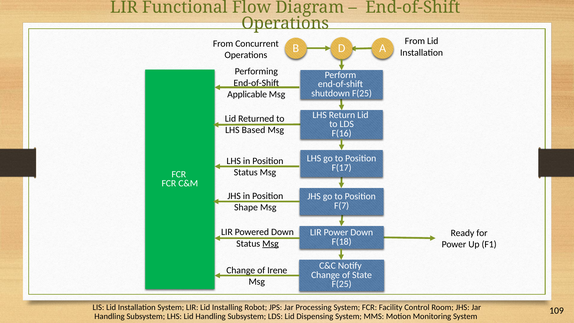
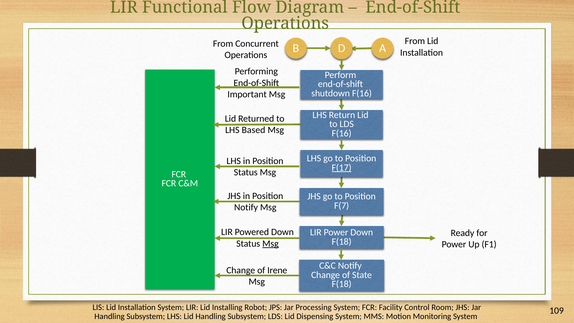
shutdown F(25: F(25 -> F(16 (362, 93)
Applicable: Applicable -> Important (247, 94)
F(17 underline: none -> present (342, 168)
Shape: Shape -> Notify (246, 207)
F(25: F(25 -> F(18 (342, 284)
